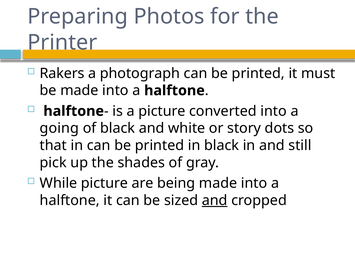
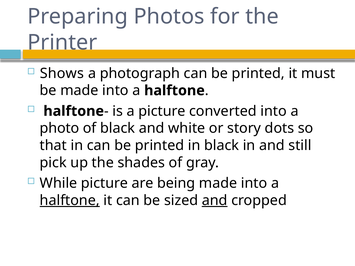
Rakers: Rakers -> Shows (62, 73)
going: going -> photo (59, 128)
halftone underline: none -> present (70, 200)
